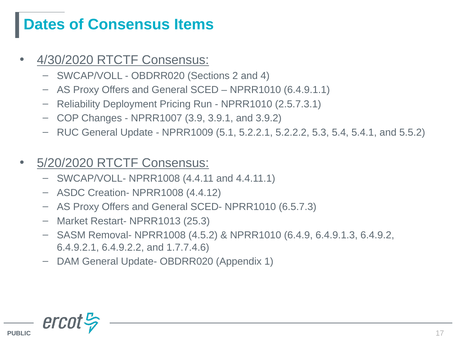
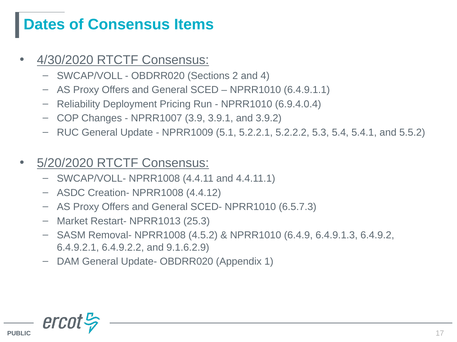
2.5.7.3.1: 2.5.7.3.1 -> 6.9.4.0.4 (298, 104)
1.7.7.4.6: 1.7.7.4.6 -> 9.1.6.2.9 (188, 248)
